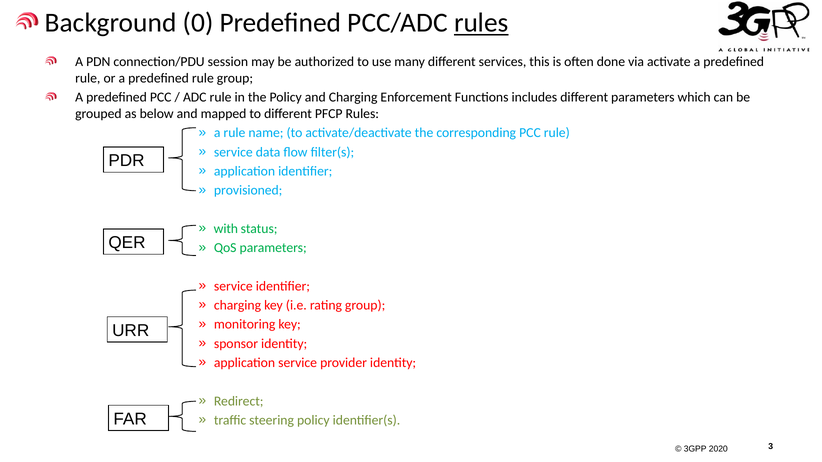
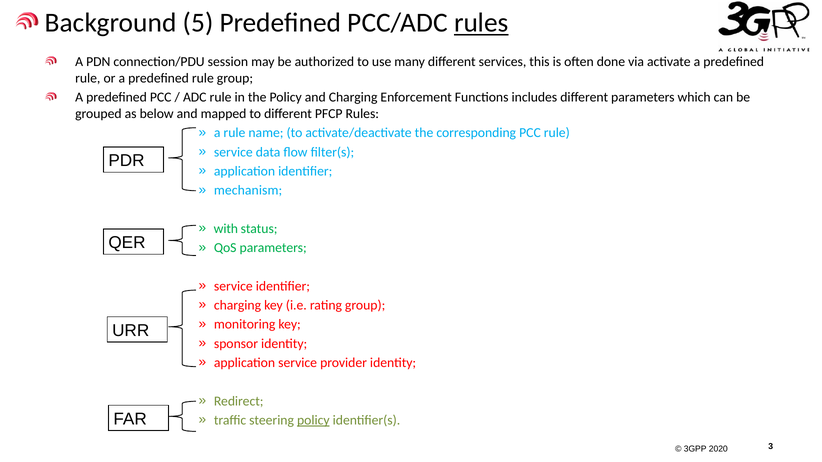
0: 0 -> 5 (198, 23)
provisioned: provisioned -> mechanism (248, 190)
policy underline: none -> present (313, 421)
